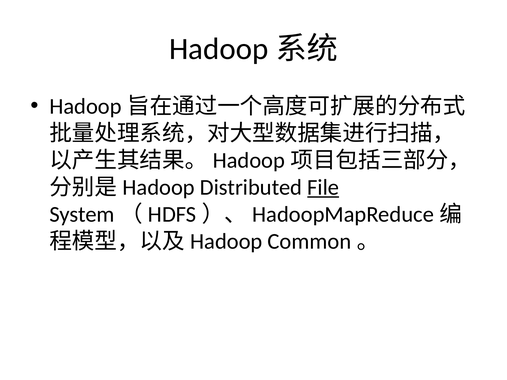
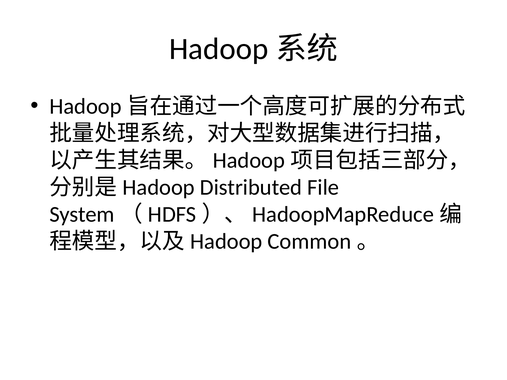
File underline: present -> none (323, 187)
